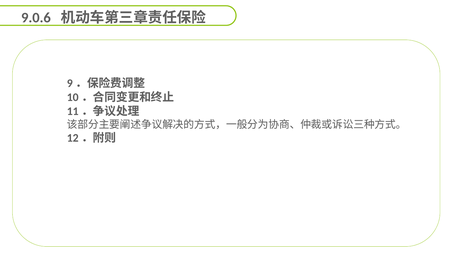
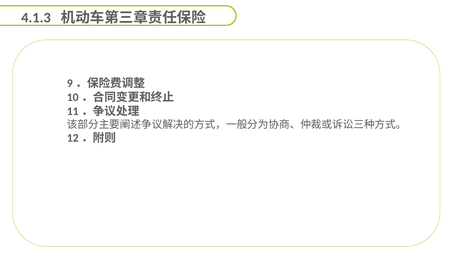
9.0.6: 9.0.6 -> 4.1.3 (36, 18)
